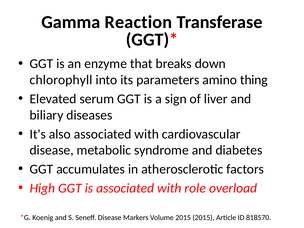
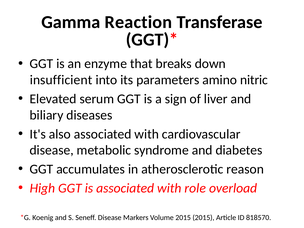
chlorophyll: chlorophyll -> insufficient (61, 80)
thing: thing -> nitric (254, 80)
factors: factors -> reason (245, 169)
